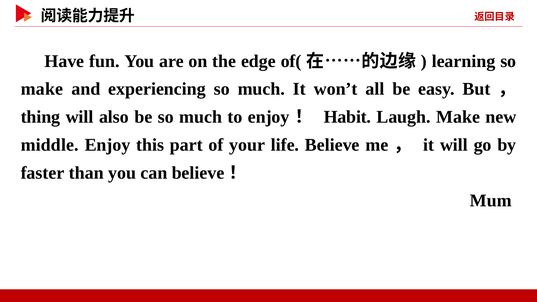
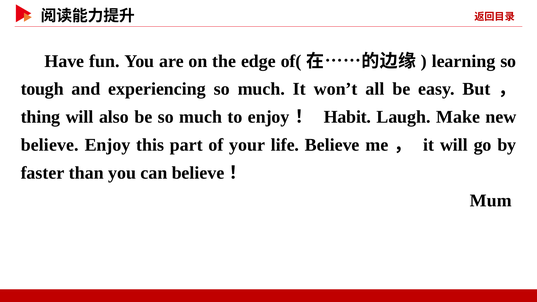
make: make -> tough (42, 89)
middle: middle -> believe (50, 145)
